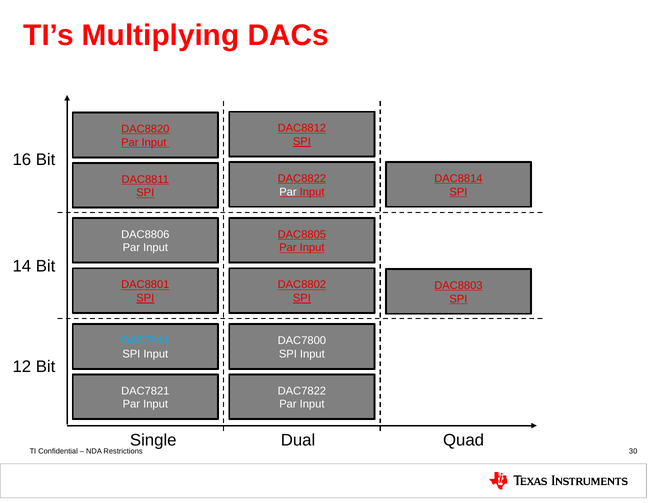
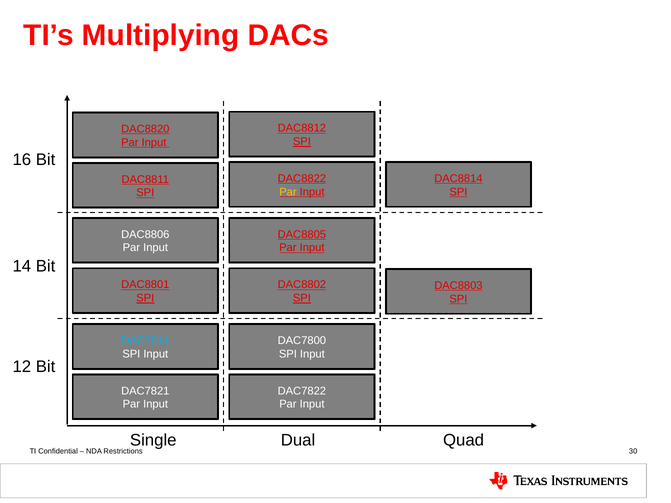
Par colour: white -> yellow (288, 192)
